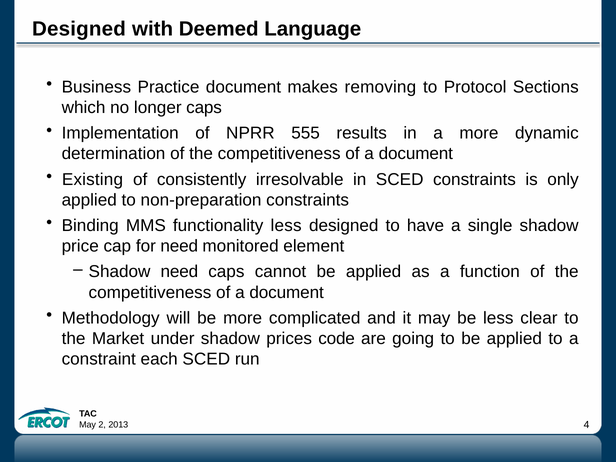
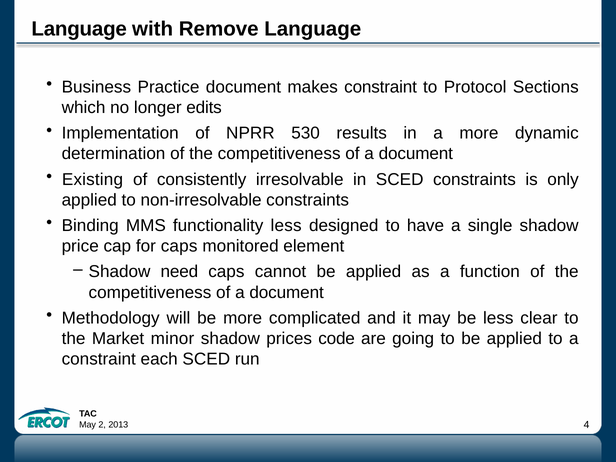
Designed: Designed -> Language (79, 29)
Deemed: Deemed -> Remove (219, 29)
makes removing: removing -> constraint (381, 87)
longer caps: caps -> edits (204, 107)
555: 555 -> 530 (306, 133)
non-preparation: non-preparation -> non-irresolvable (201, 200)
for need: need -> caps (179, 246)
under: under -> minor (172, 339)
